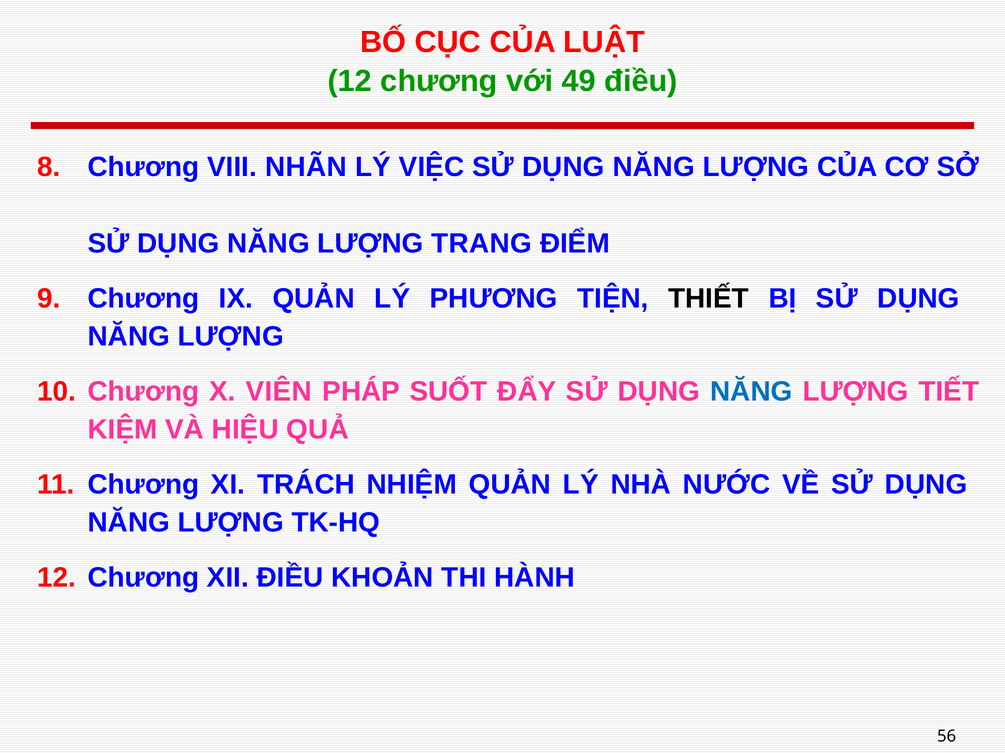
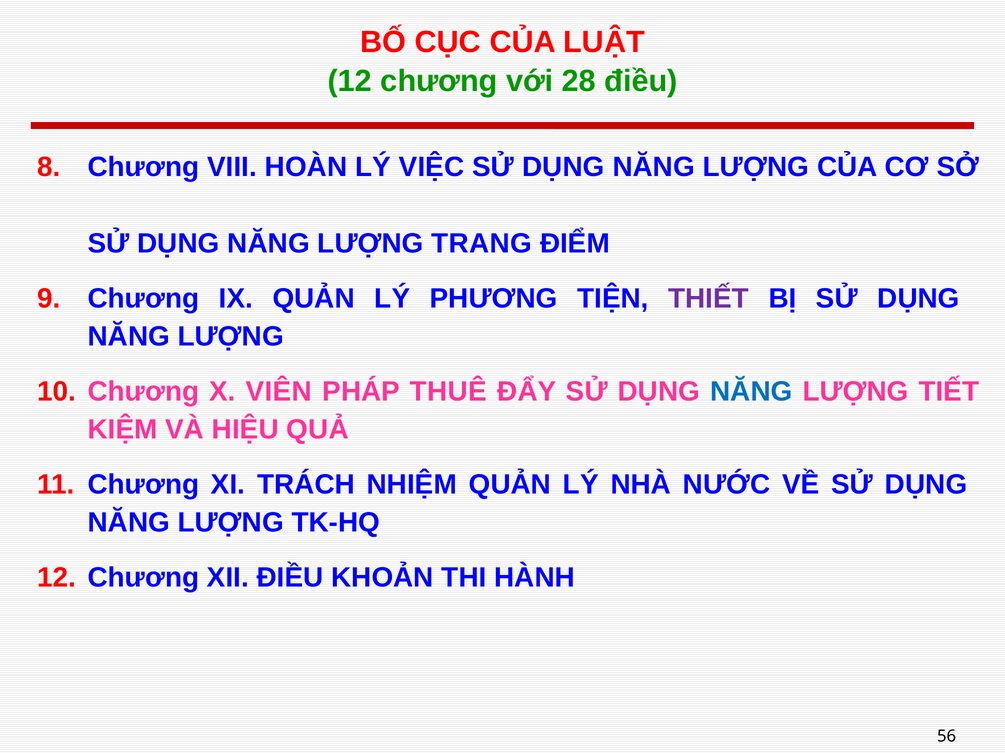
49: 49 -> 28 (579, 81)
NHÃN: NHÃN -> HOÀN (306, 167)
THIẾT colour: black -> purple (709, 299)
SUỐT: SUỐT -> THUÊ (448, 392)
